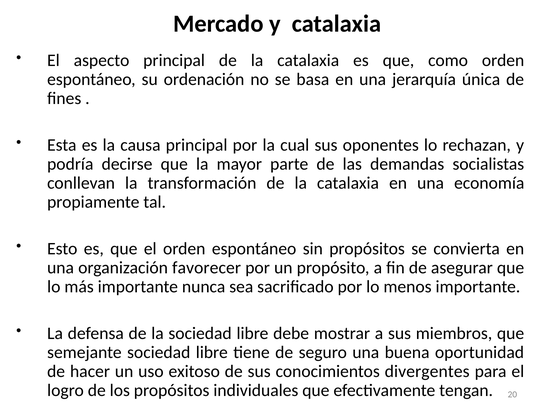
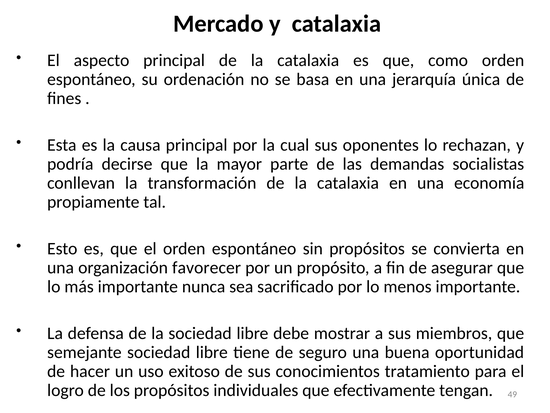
divergentes: divergentes -> tratamiento (427, 371)
20: 20 -> 49 (512, 394)
